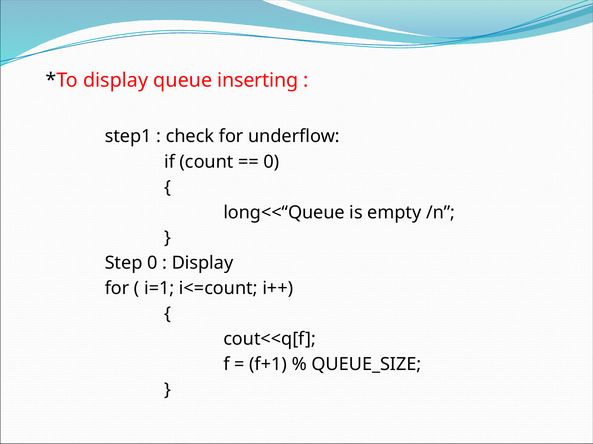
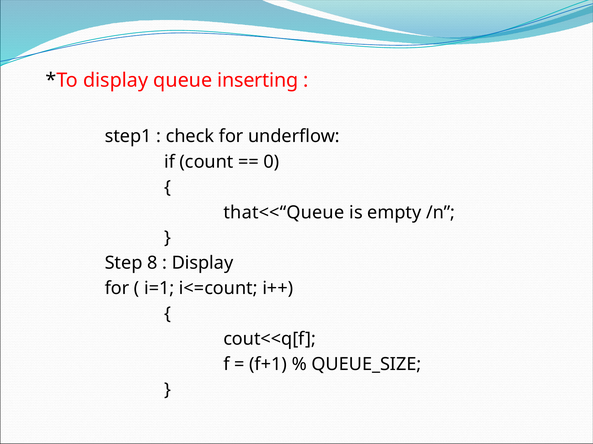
long<<“Queue: long<<“Queue -> that<<“Queue (284, 213)
Step 0: 0 -> 8 (152, 263)
